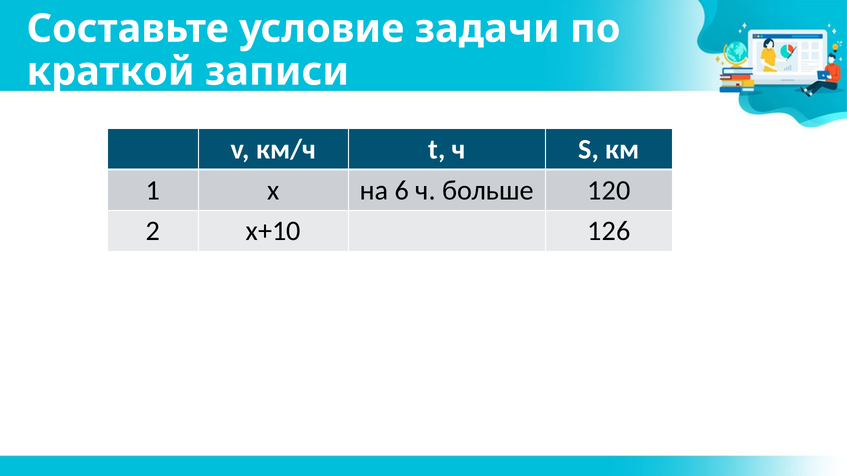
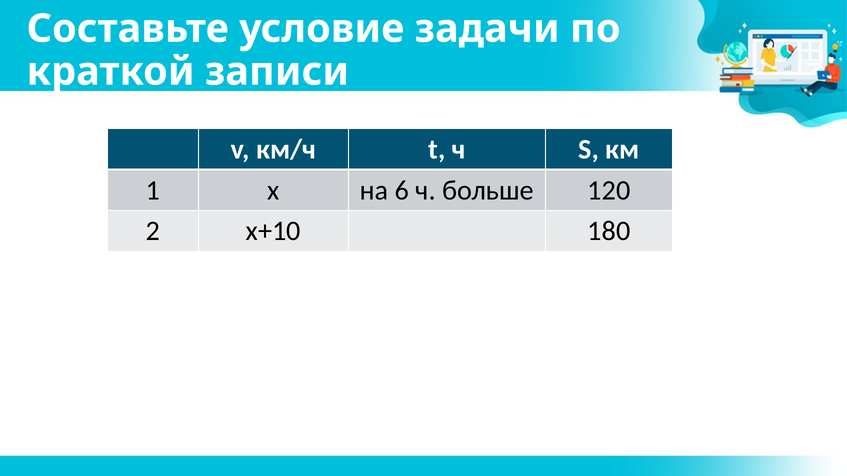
126: 126 -> 180 (609, 231)
